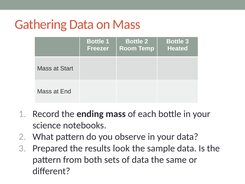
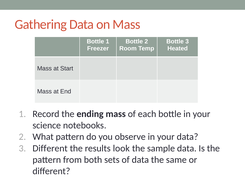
3 Prepared: Prepared -> Different (50, 148)
